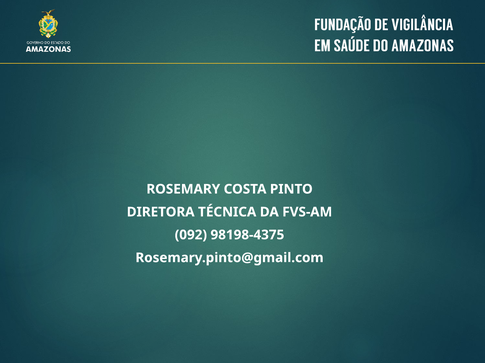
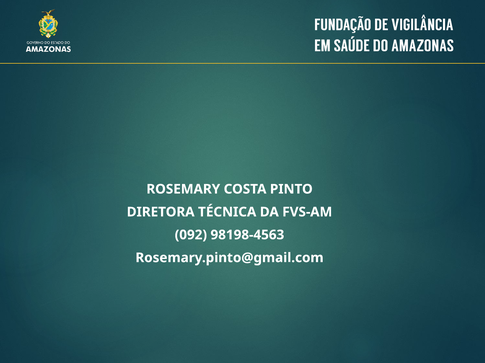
98198-4375: 98198-4375 -> 98198-4563 (247, 235)
